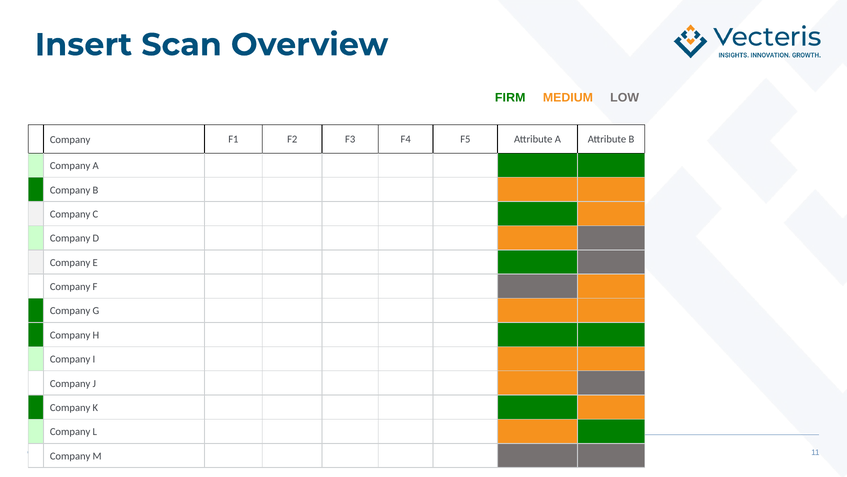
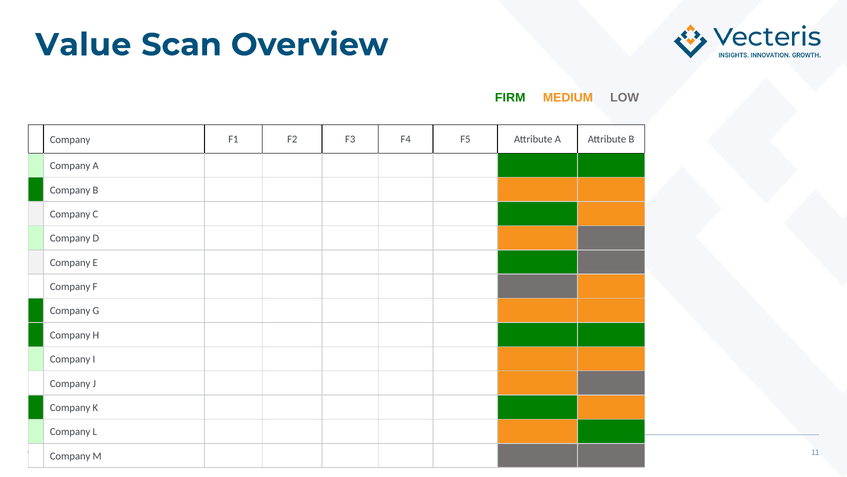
Insert: Insert -> Value (83, 45)
